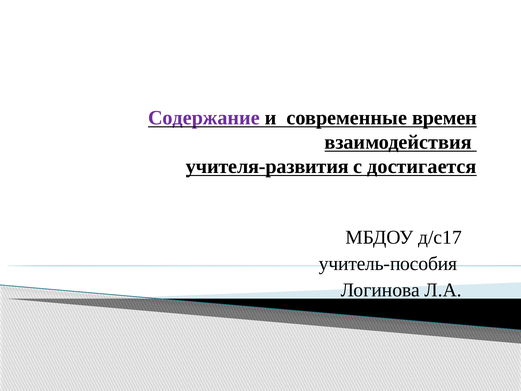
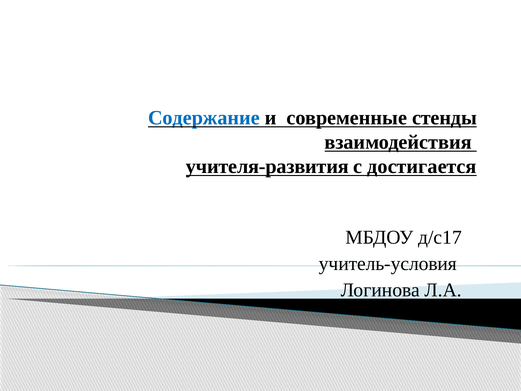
Содержание colour: purple -> blue (204, 118)
времен: времен -> стенды (444, 118)
учитель-пособия: учитель-пособия -> учитель-условия (388, 263)
